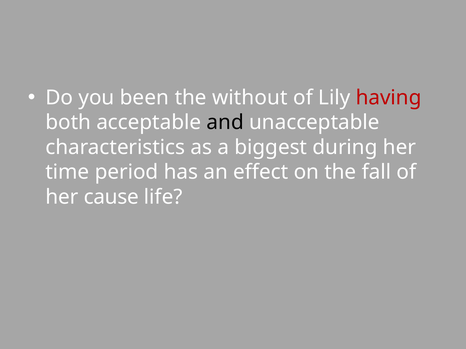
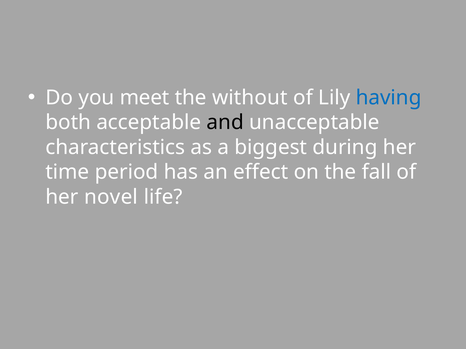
been: been -> meet (145, 98)
having colour: red -> blue (389, 98)
cause: cause -> novel (111, 197)
